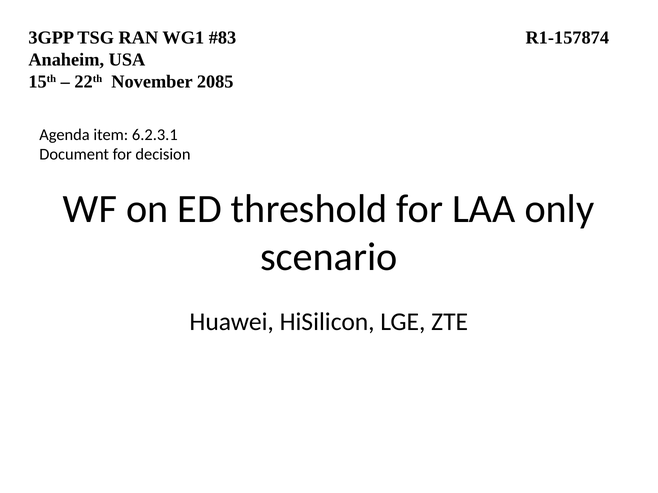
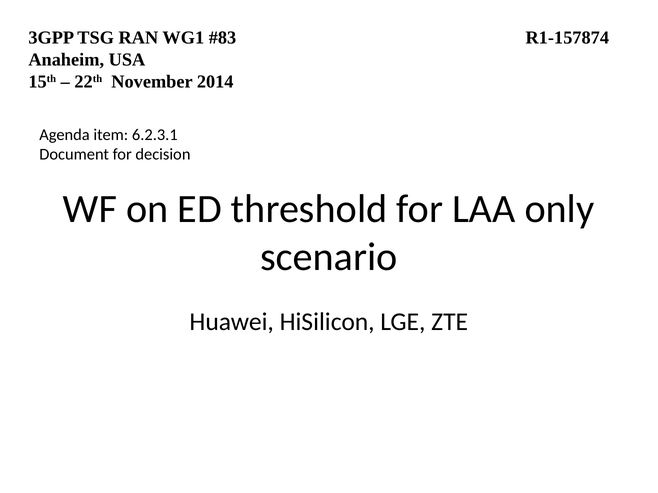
2085: 2085 -> 2014 (215, 82)
